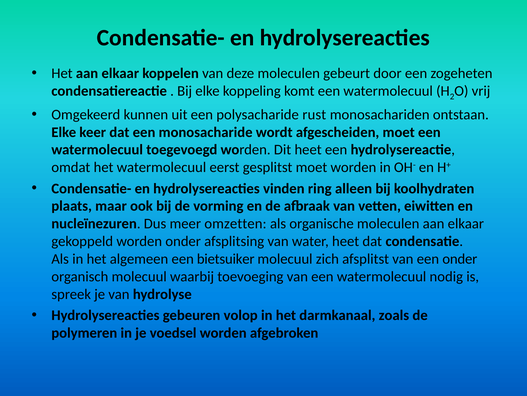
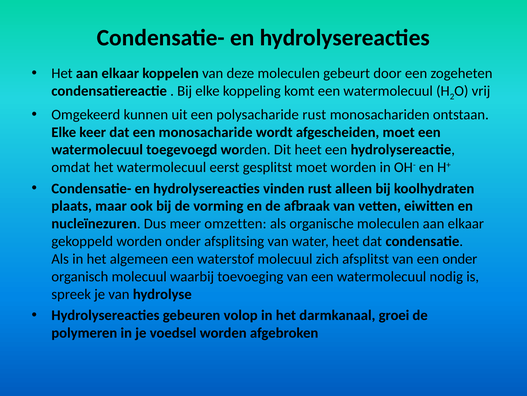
vinden ring: ring -> rust (320, 188)
bietsuiker: bietsuiker -> waterstof (226, 258)
zoals: zoals -> groei (394, 315)
